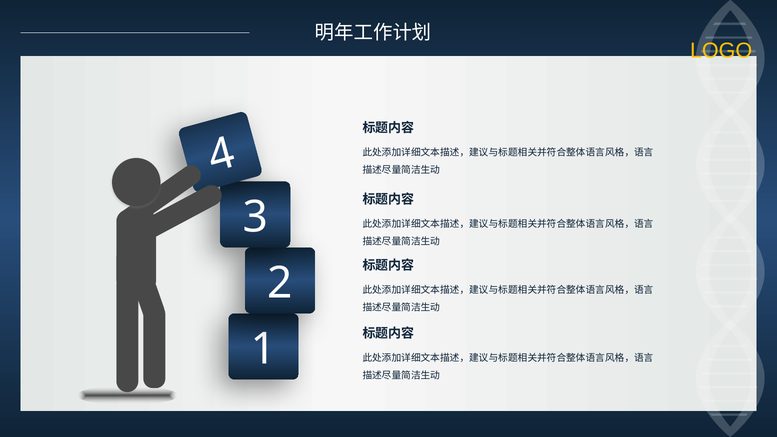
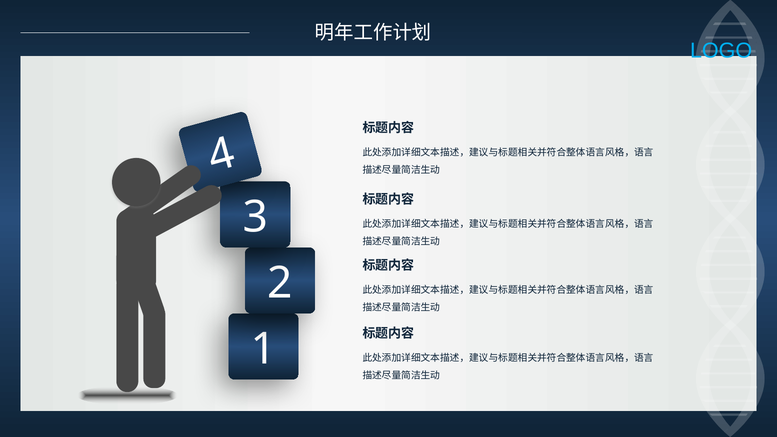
LOGO colour: yellow -> light blue (721, 51)
